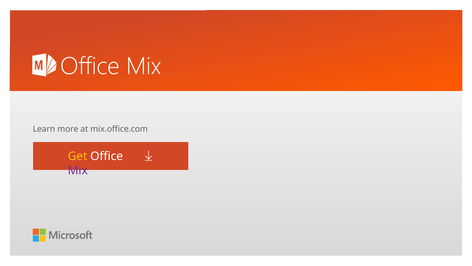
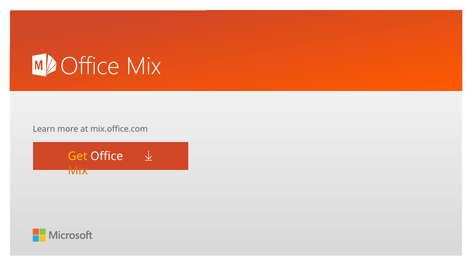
Mix colour: purple -> orange (78, 170)
